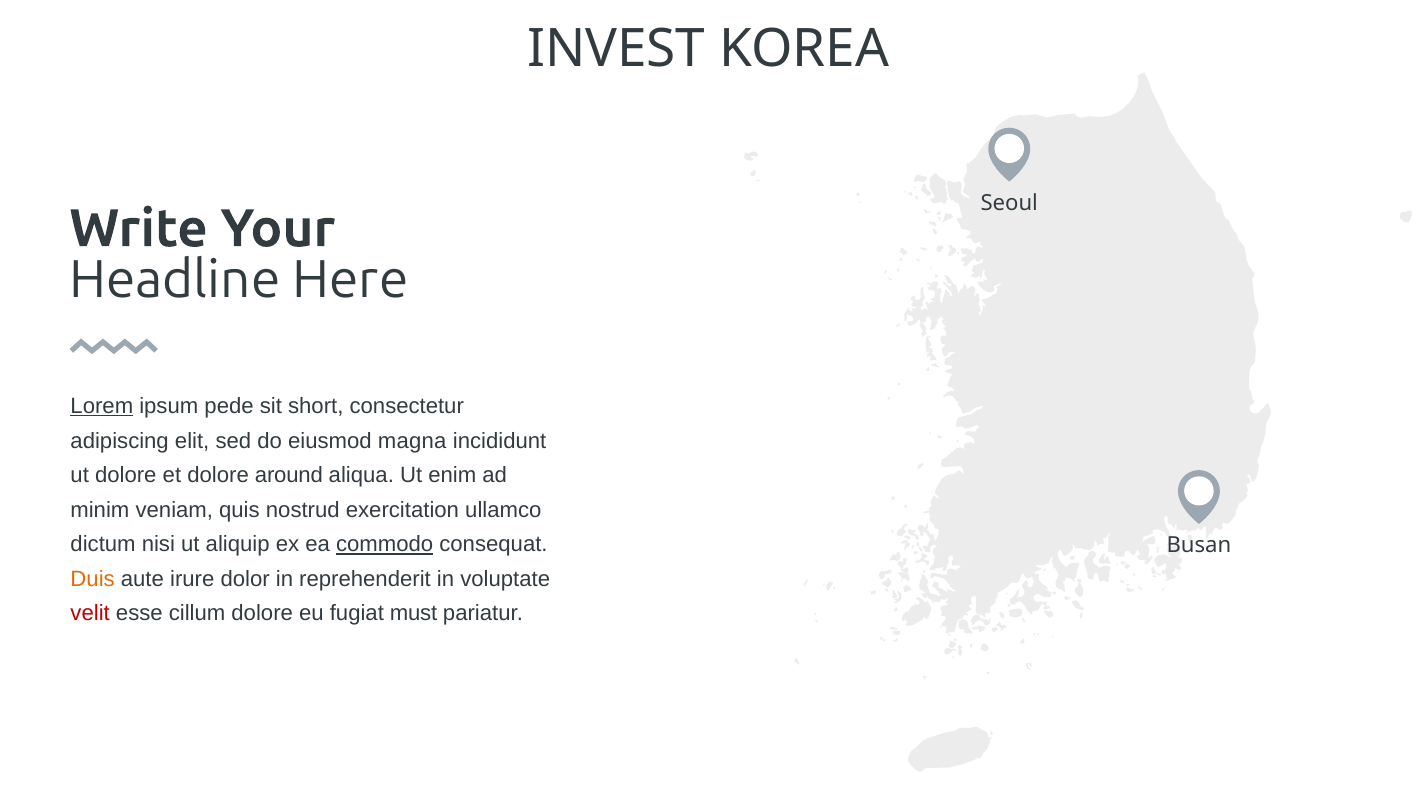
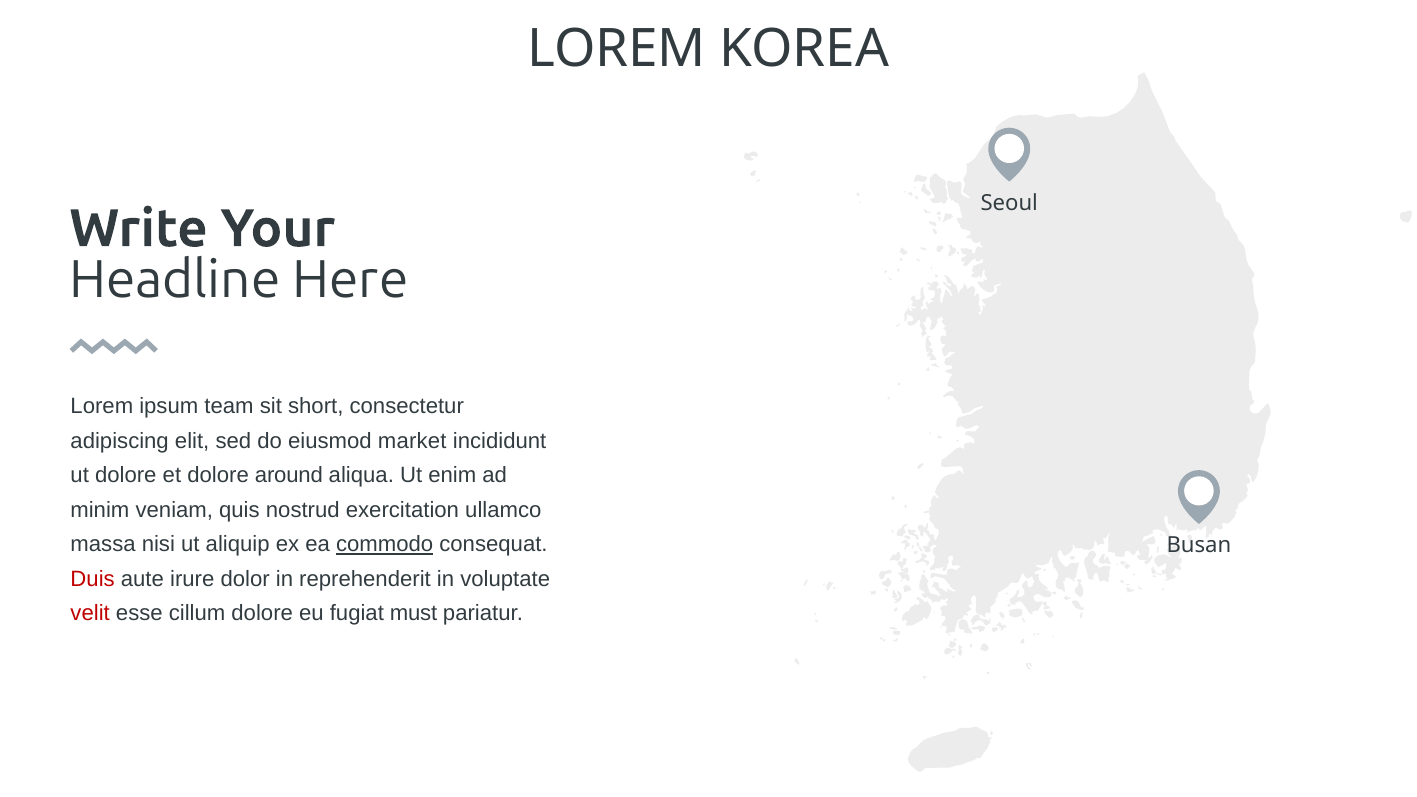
INVEST: INVEST -> LOREM (616, 49)
Lorem underline: present -> none (102, 406)
pede: pede -> team (229, 406)
magna: magna -> market (412, 441)
dictum: dictum -> massa (103, 544)
Duis colour: orange -> red (93, 579)
